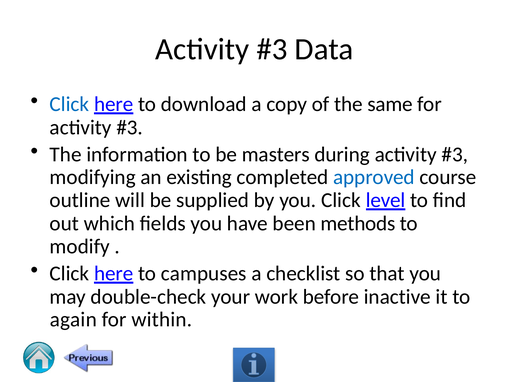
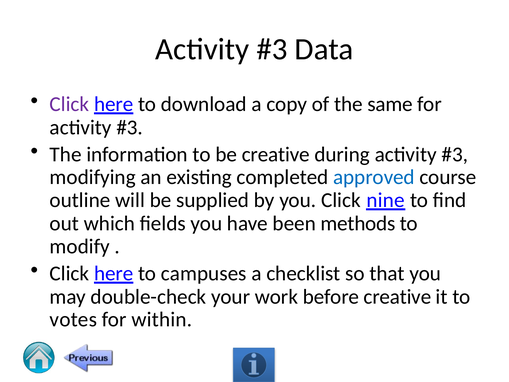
Click colour: blue -> purple (69, 104)
be masters: masters -> creative (276, 154)
level: level -> nine (386, 200)
before inactive: inactive -> creative (397, 297)
again: again -> votes (73, 319)
